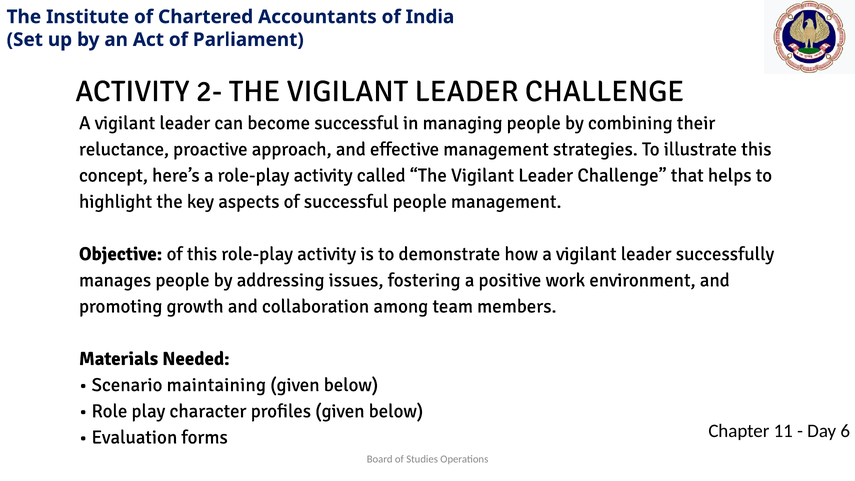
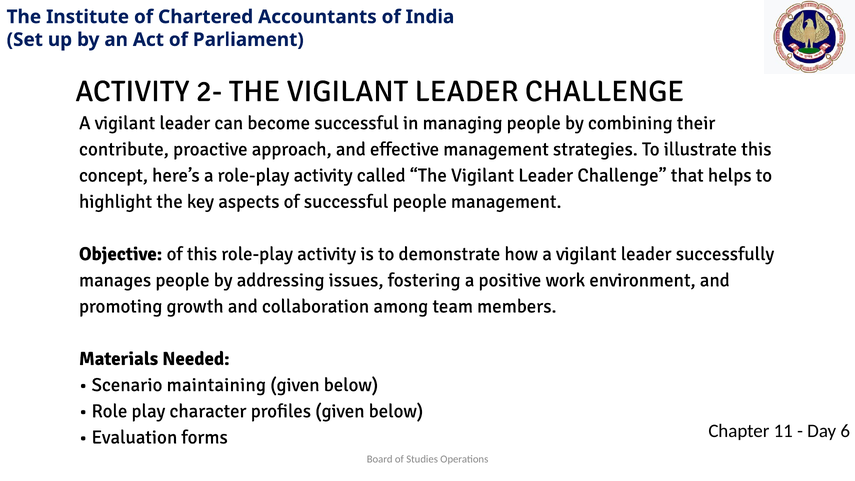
reluctance: reluctance -> contribute (124, 149)
